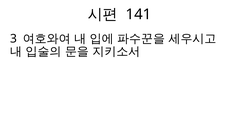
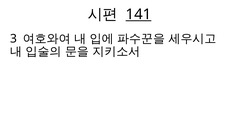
141 underline: none -> present (138, 14)
